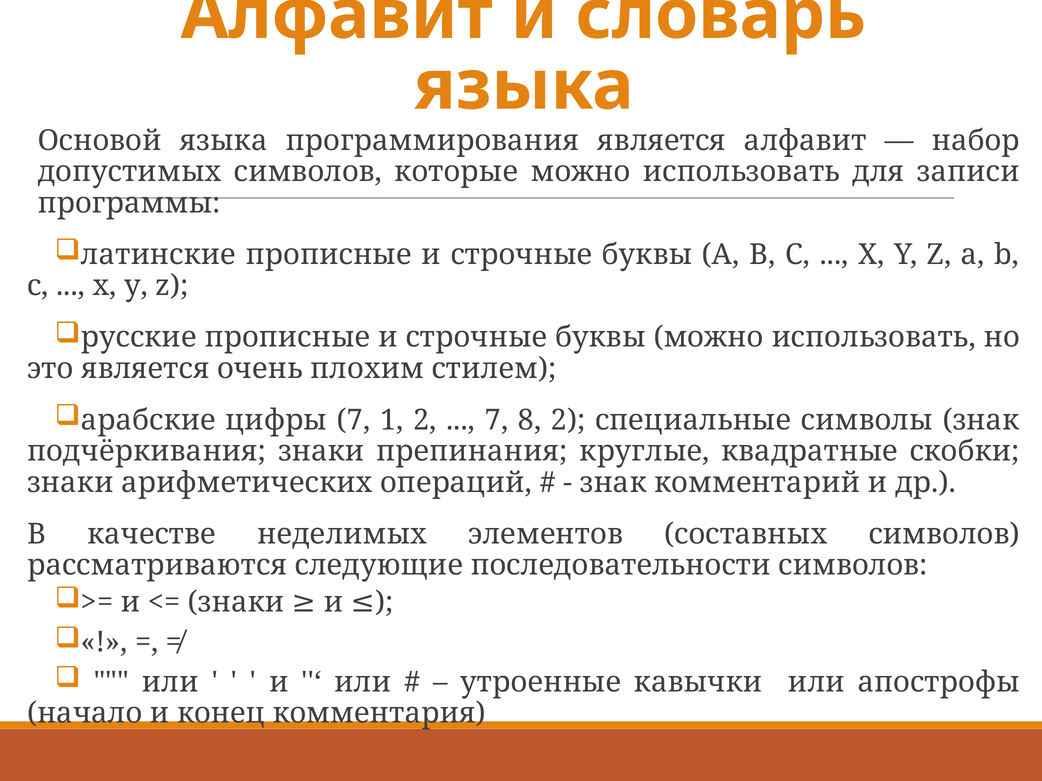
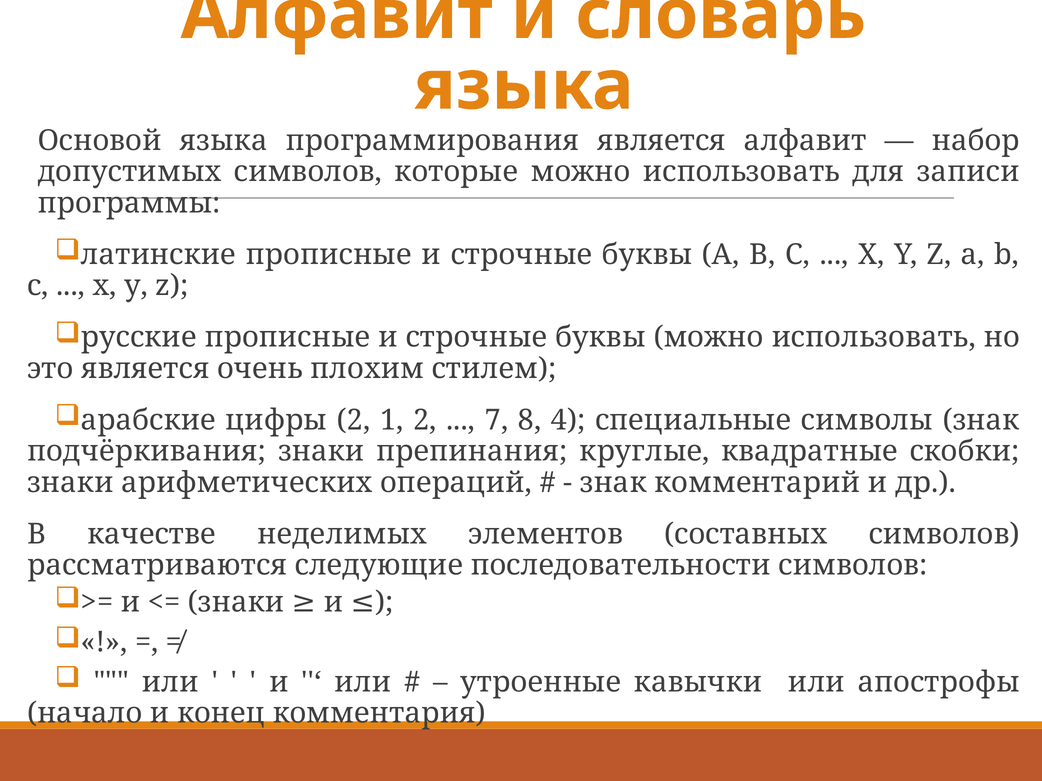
цифры 7: 7 -> 2 (354, 420)
8 2: 2 -> 4 (568, 420)
